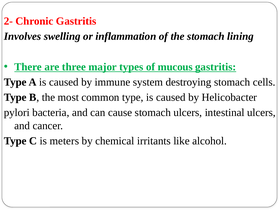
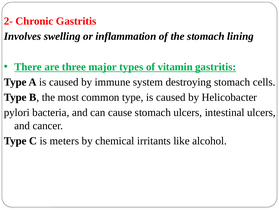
mucous: mucous -> vitamin (175, 67)
